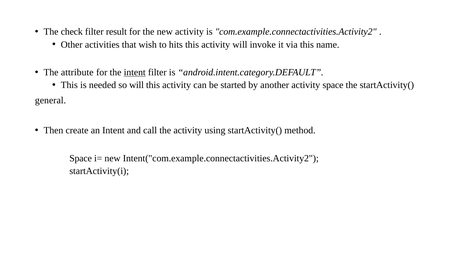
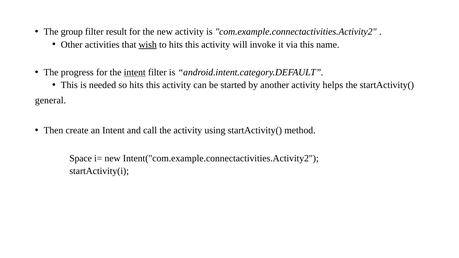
check: check -> group (72, 32)
wish underline: none -> present (148, 45)
attribute: attribute -> progress (77, 72)
so will: will -> hits (136, 85)
activity space: space -> helps (333, 85)
